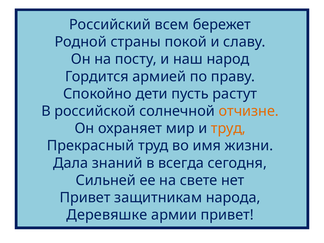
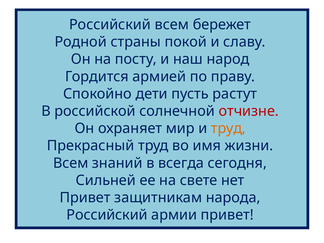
отчизне colour: orange -> red (249, 111)
Дала: Дала -> Всем (71, 163)
Деревяшке: Деревяшке -> Российский (107, 215)
